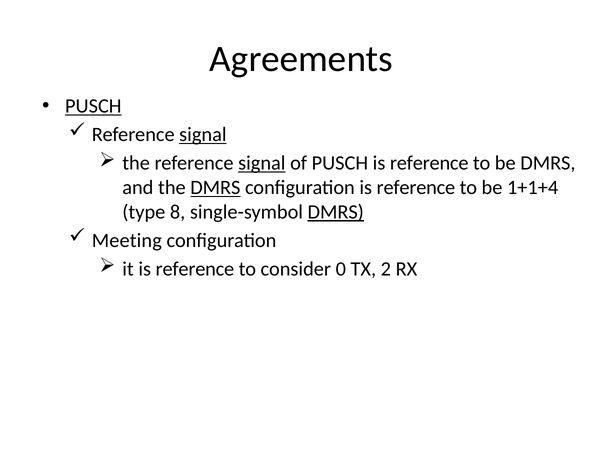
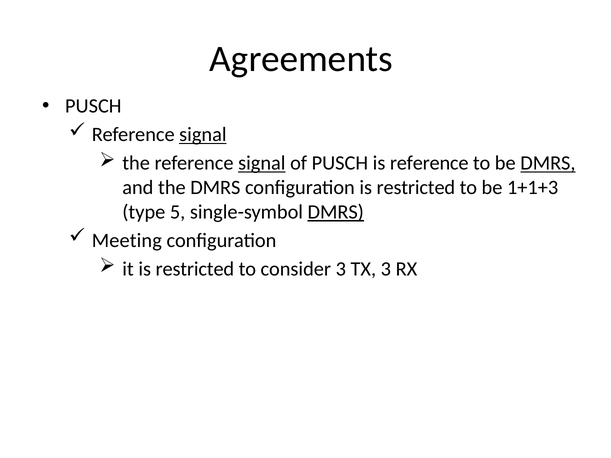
PUSCH underline: present -> none (93, 106)
DMRS underline: none -> present (548, 163)
DMRS underline: present -> none (215, 188)
configuration is reference: reference -> restricted (416, 188)
1+1+4: 1+1+4 -> 1+1+3 (533, 188)
8: 8 -> 5 (178, 212)
it is reference: reference -> restricted (195, 269)
consider 0: 0 -> 3 (341, 269)
TX 2: 2 -> 3 (386, 269)
